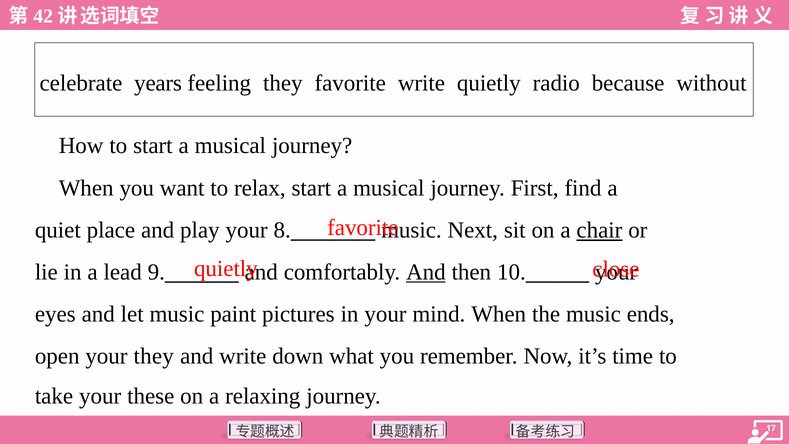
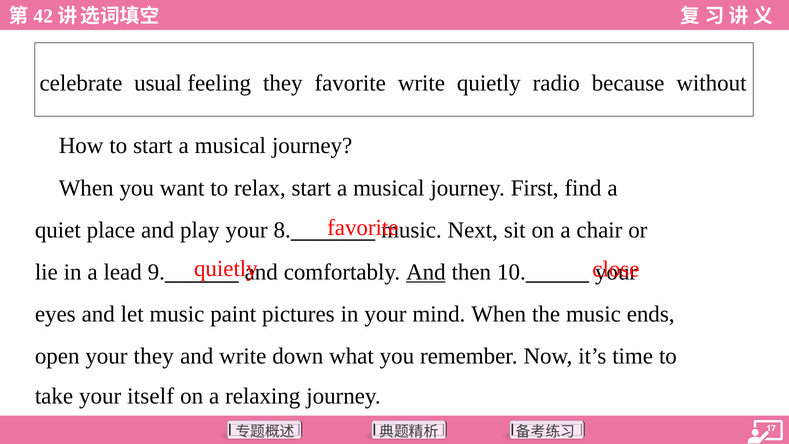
years: years -> usual (158, 83)
chair underline: present -> none (599, 230)
these: these -> itself (151, 396)
